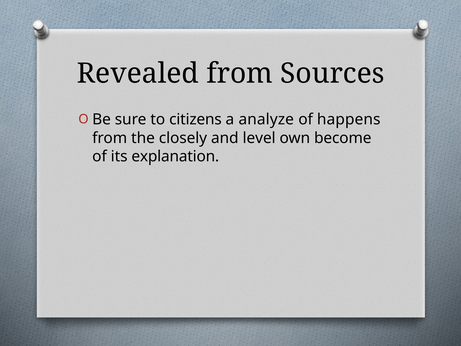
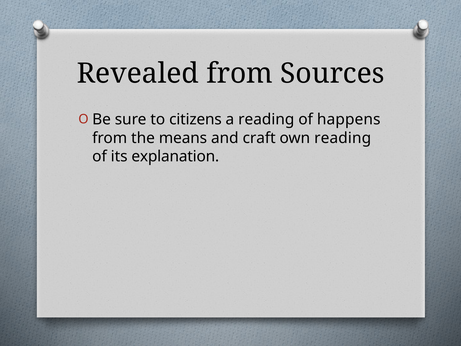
a analyze: analyze -> reading (266, 119)
closely: closely -> means (183, 138)
level: level -> craft (259, 138)
own become: become -> reading (343, 138)
